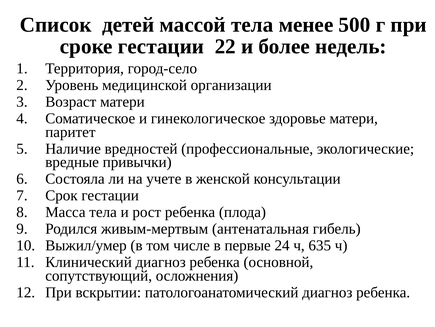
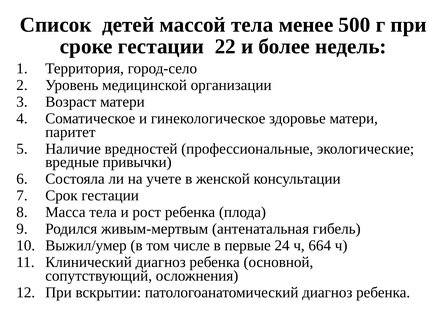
635: 635 -> 664 (320, 245)
